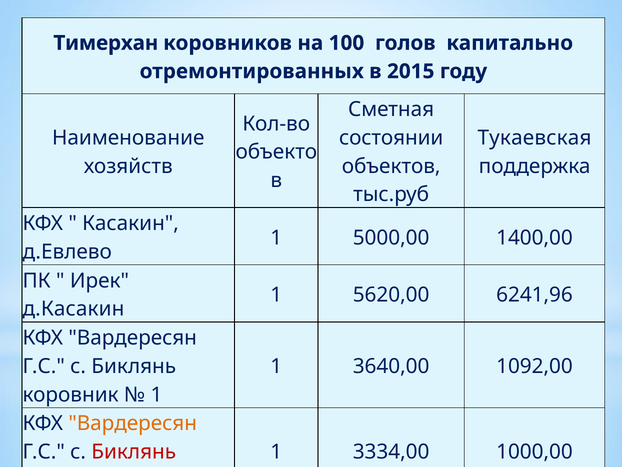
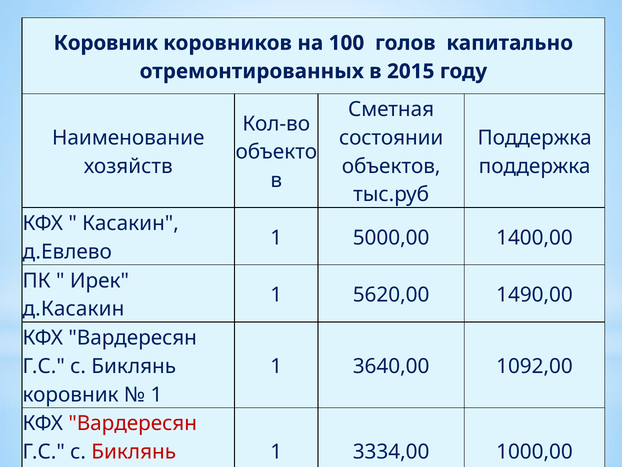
Тимерхан: Тимерхан -> Коровник (106, 43)
Тукаевская: Тукаевская -> Поддержка (535, 138)
6241,96: 6241,96 -> 1490,00 (535, 295)
Вардересян colour: orange -> red (133, 423)
